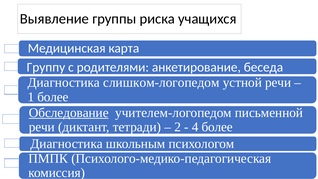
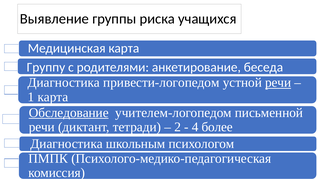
слишком-логопедом: слишком-логопедом -> привести-логопедом (161, 83)
речи underline: none -> present (278, 83)
1 более: более -> карта (53, 97)
